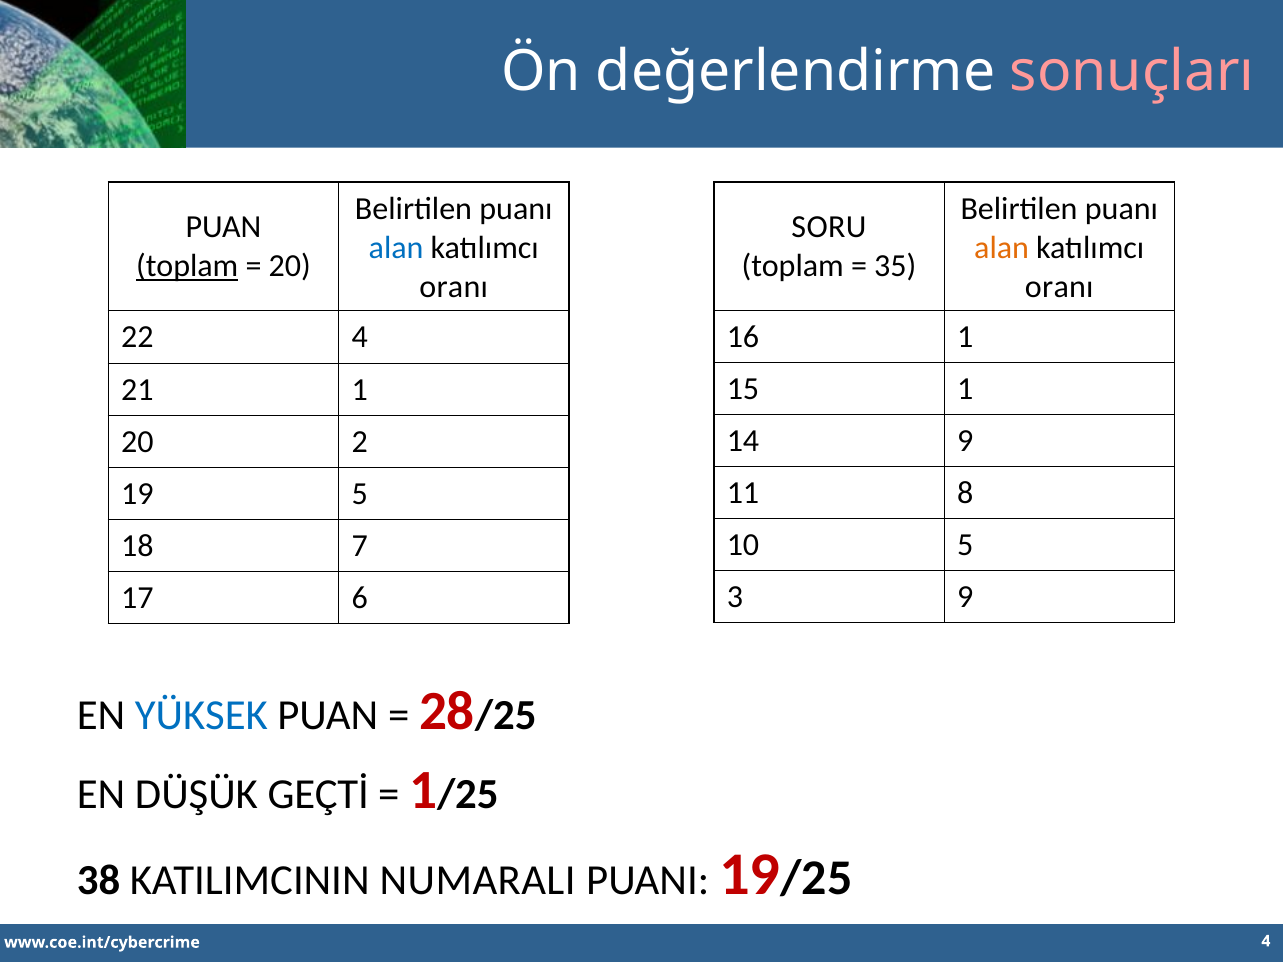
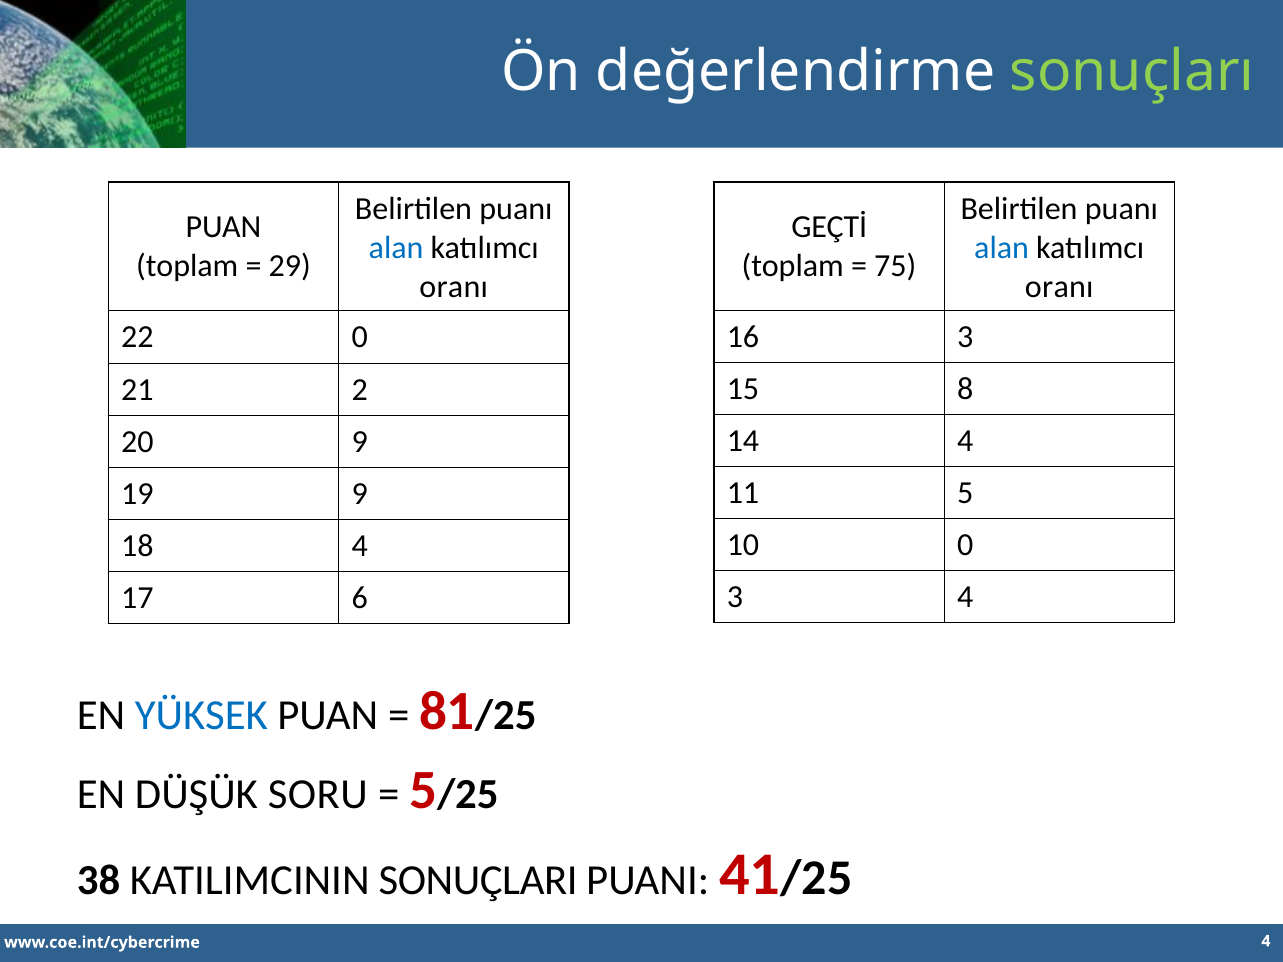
sonuçları colour: pink -> light green (1132, 71)
SORU: SORU -> GEÇTİ (829, 227)
alan colour: orange -> blue (1002, 248)
toplam underline: present -> none (187, 266)
20: 20 -> 29 (290, 266)
35: 35 -> 75 (895, 266)
22 4: 4 -> 0 (360, 337)
16 1: 1 -> 3 (965, 337)
15 1: 1 -> 8 (965, 389)
21 1: 1 -> 2 (360, 390)
14 9: 9 -> 4 (965, 441)
20 2: 2 -> 9 (360, 442)
11 8: 8 -> 5 (965, 493)
19 5: 5 -> 9 (360, 494)
10 5: 5 -> 0 (965, 545)
18 7: 7 -> 4 (360, 546)
3 9: 9 -> 4 (965, 597)
28: 28 -> 81 (447, 712)
GEÇTİ: GEÇTİ -> SORU (318, 795)
1: 1 -> 5 (423, 791)
NUMARALI: NUMARALI -> SONUÇLARI (478, 881)
PUANI 19: 19 -> 41 (750, 875)
